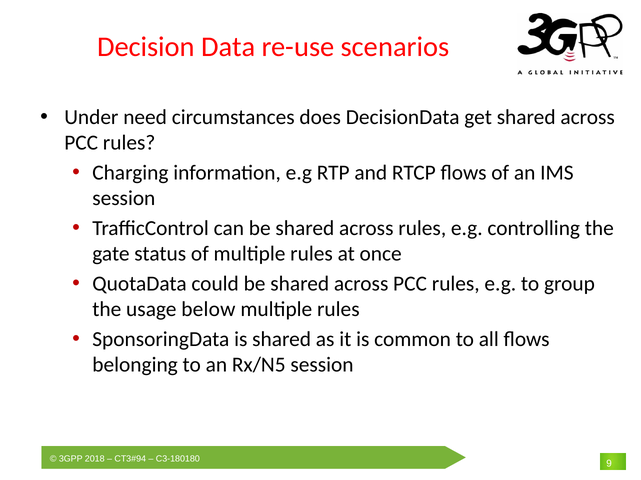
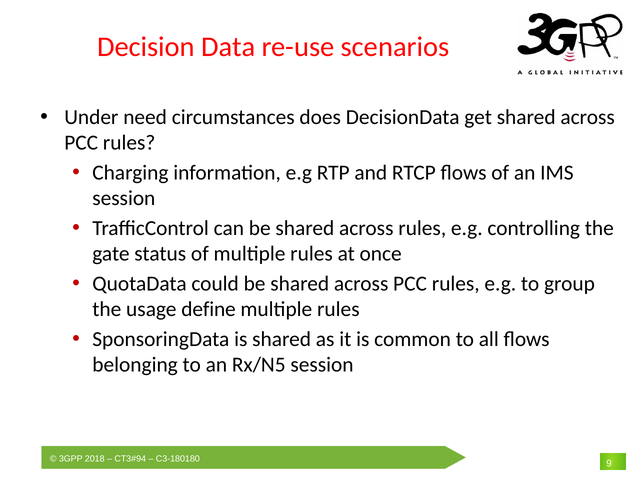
below: below -> define (209, 310)
